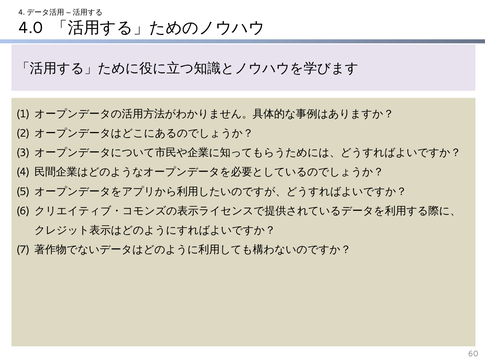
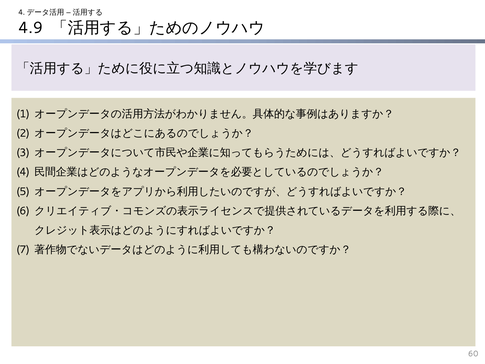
4.0: 4.0 -> 4.9 (31, 28)
